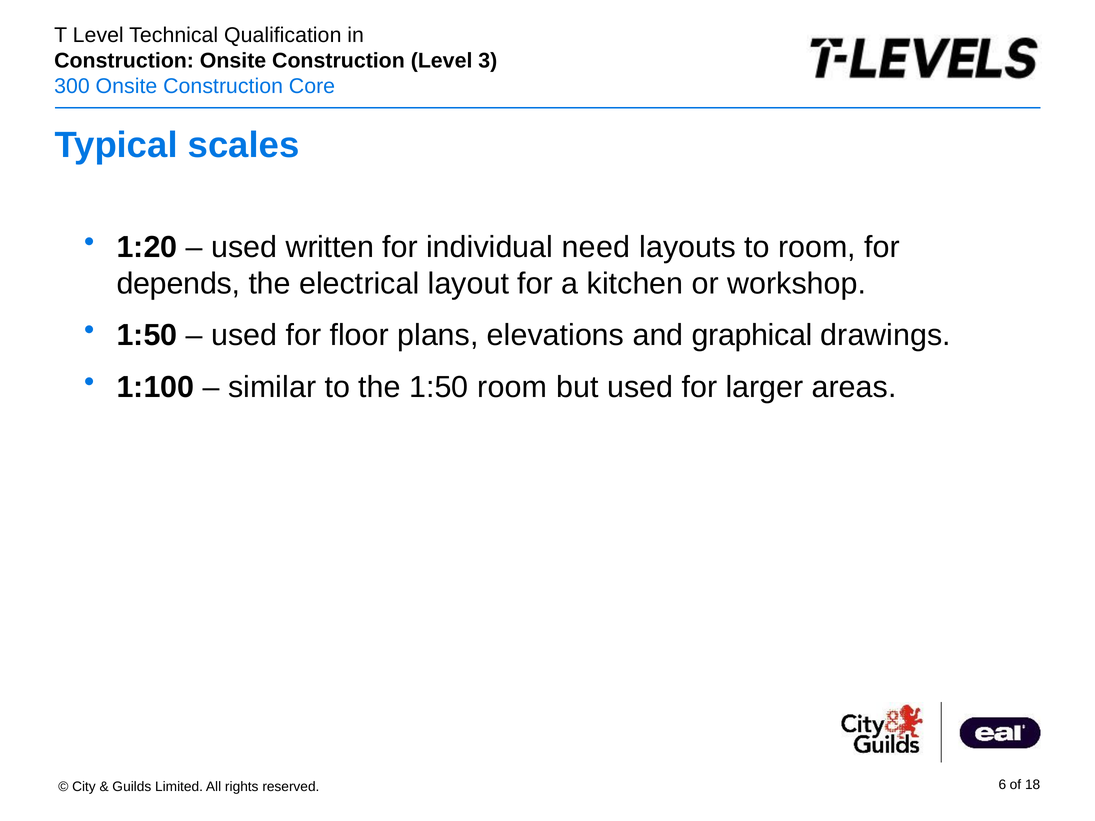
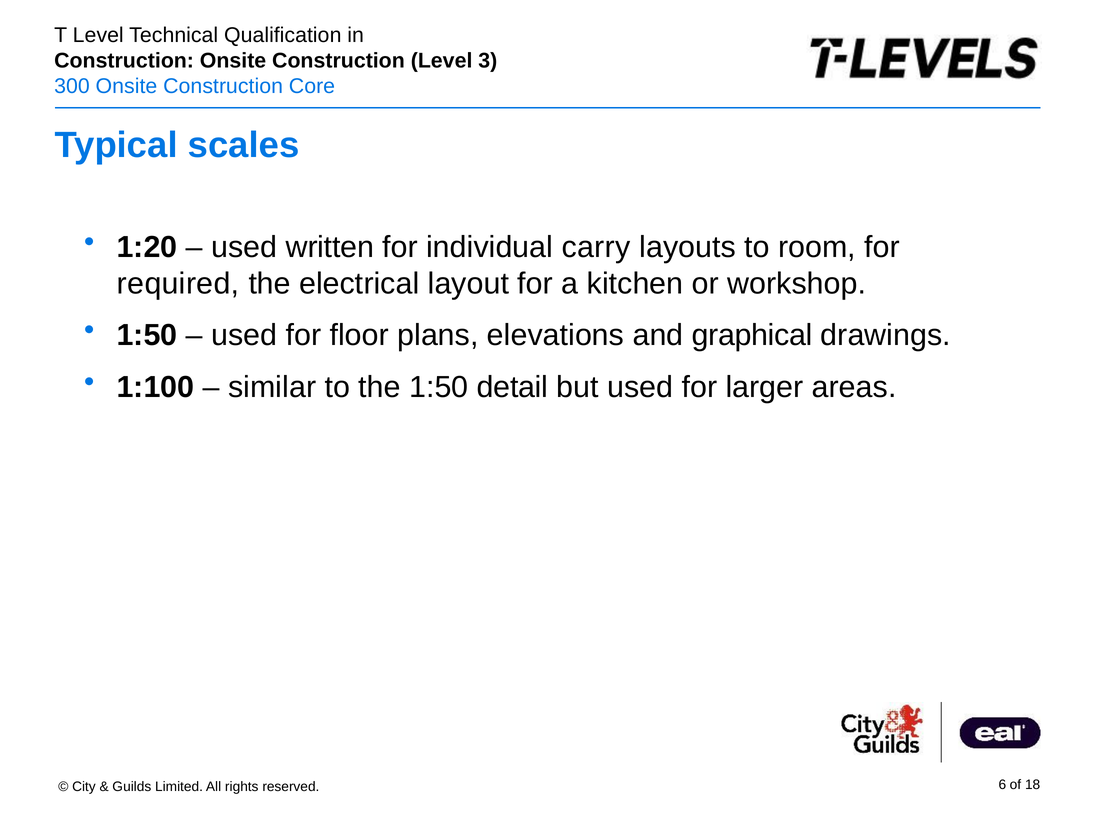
need: need -> carry (596, 247)
depends: depends -> required (178, 284)
1:50 room: room -> detail (512, 387)
